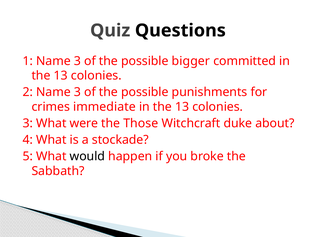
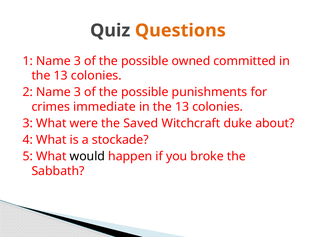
Questions colour: black -> orange (180, 30)
bigger: bigger -> owned (191, 61)
Those: Those -> Saved (141, 123)
